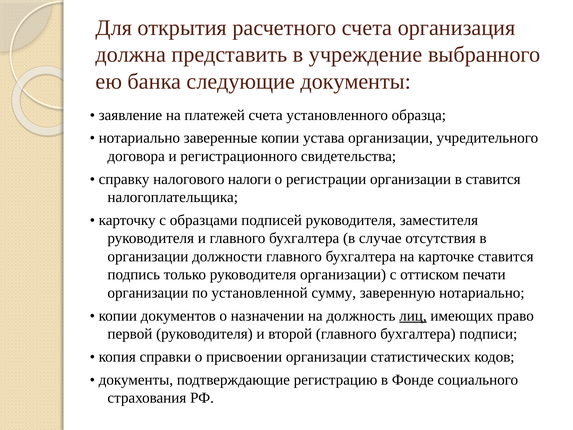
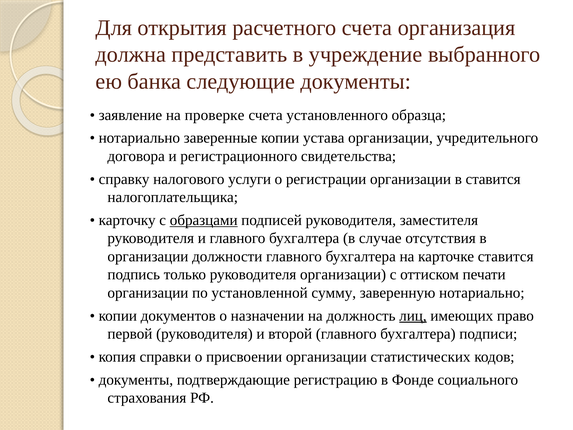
платежей: платежей -> проверке (215, 115)
налоги: налоги -> услуги (250, 179)
образцами underline: none -> present (204, 220)
